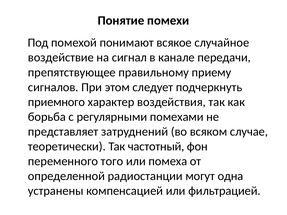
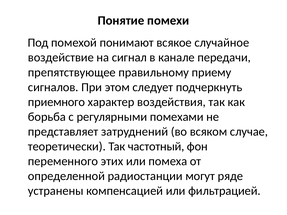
того: того -> этих (112, 161)
одна: одна -> ряде (230, 176)
